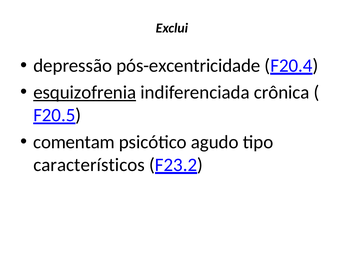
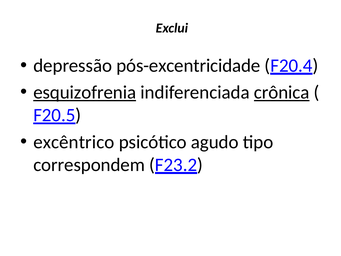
crônica underline: none -> present (282, 92)
comentam: comentam -> excêntrico (74, 142)
característicos: característicos -> correspondem (89, 165)
